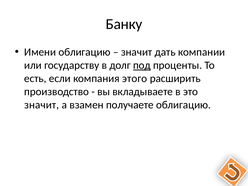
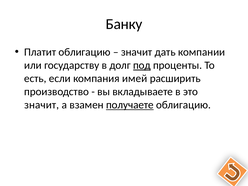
Имени: Имени -> Платит (40, 52)
этого: этого -> имей (135, 78)
получаете underline: none -> present (130, 105)
